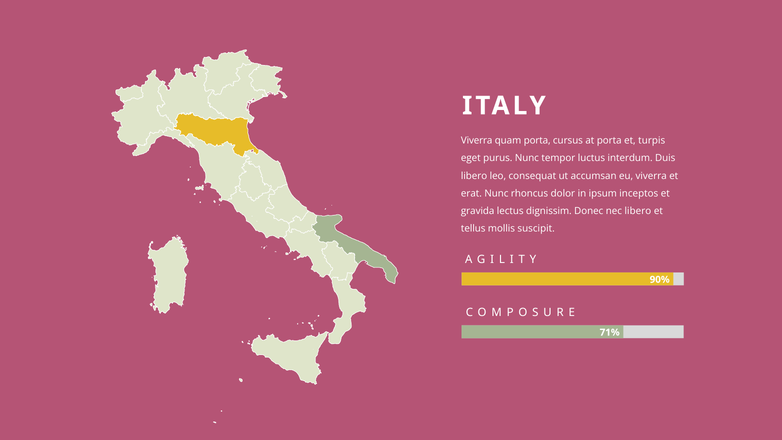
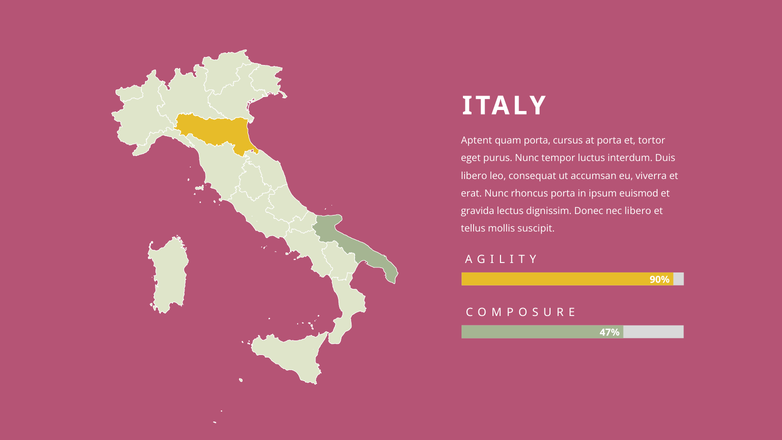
Viverra: Viverra -> Aptent (477, 141)
turpis: turpis -> tortor (652, 141)
rhoncus dolor: dolor -> porta (563, 193)
inceptos: inceptos -> euismod (639, 193)
71%: 71% -> 47% (610, 332)
